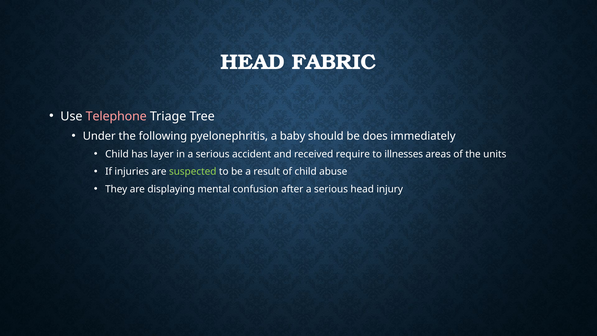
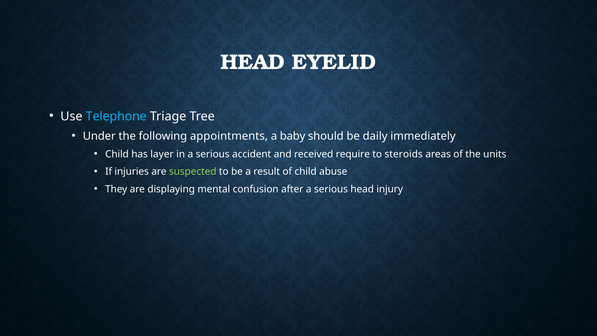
FABRIC: FABRIC -> EYELID (334, 62)
Telephone colour: pink -> light blue (116, 116)
pyelonephritis: pyelonephritis -> appointments (229, 136)
does: does -> daily (375, 136)
illnesses: illnesses -> steroids (404, 154)
